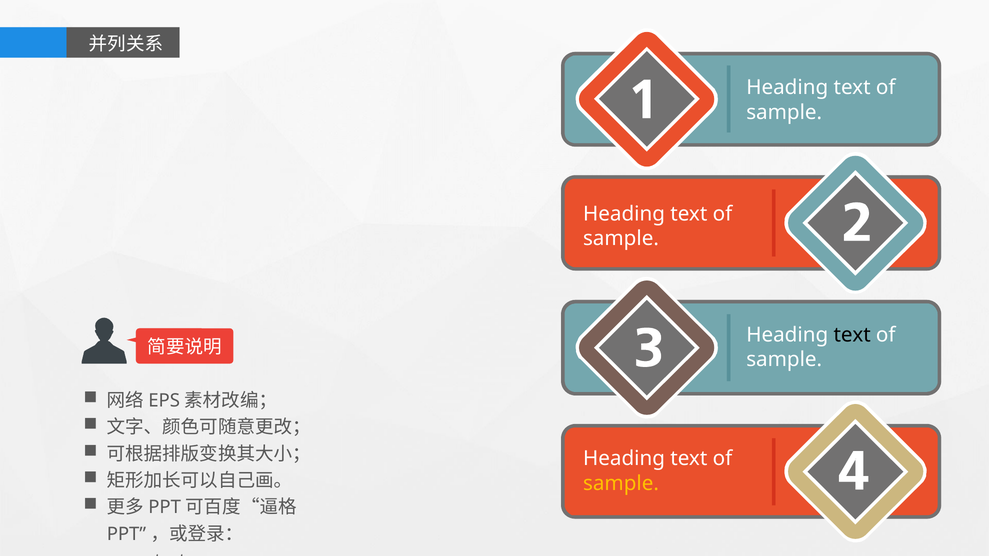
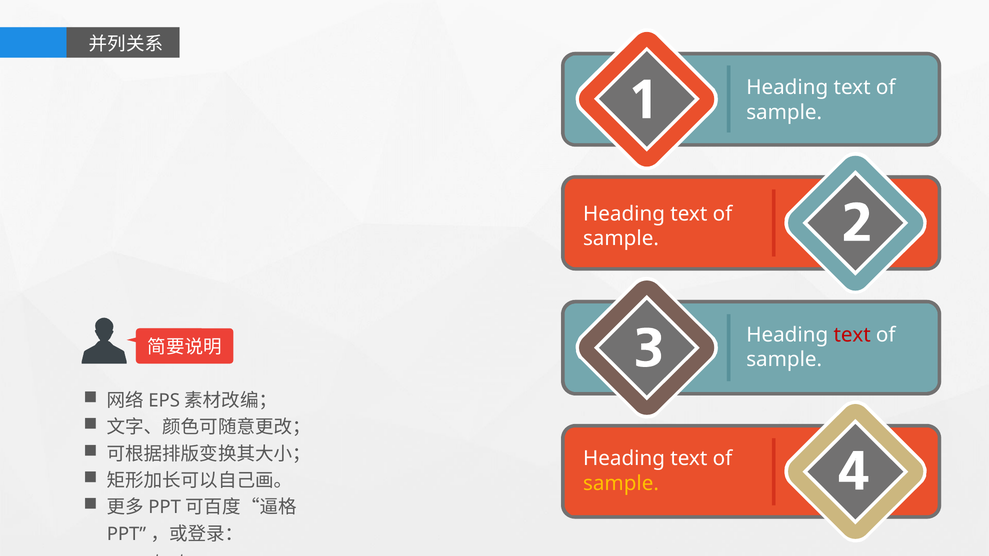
text colour: black -> red (852, 335)
